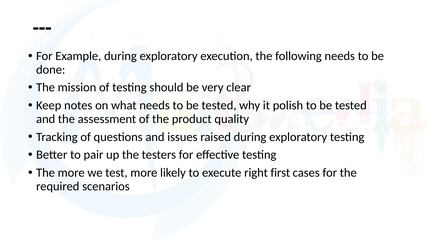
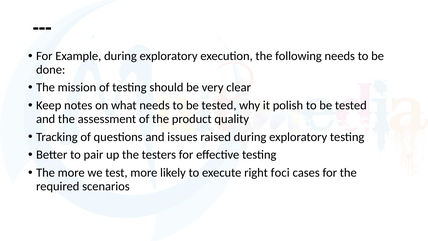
first: first -> foci (280, 173)
